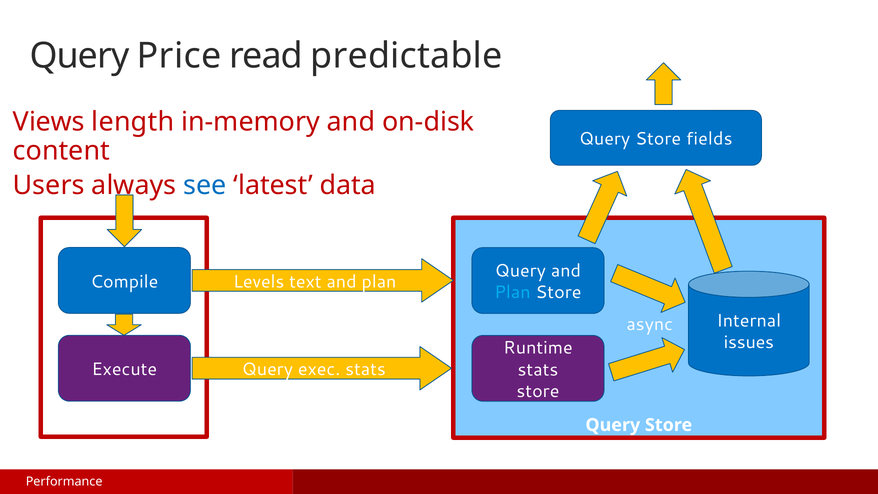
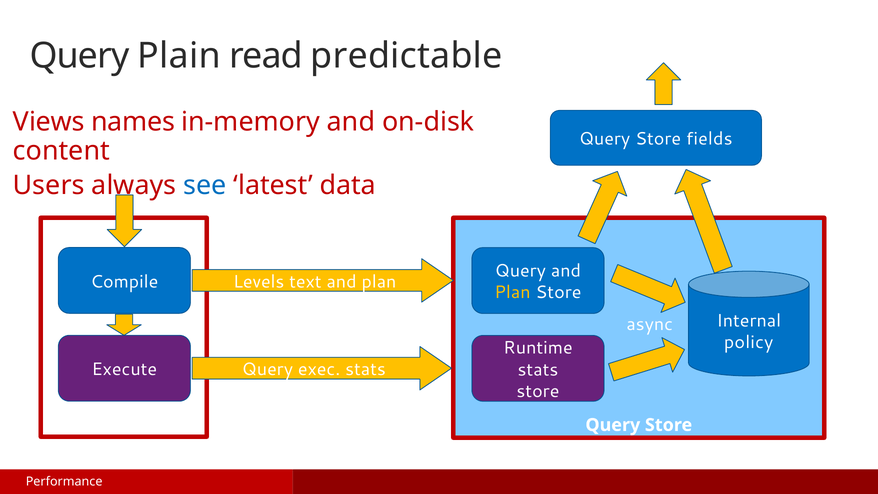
Price: Price -> Plain (179, 56)
length: length -> names (133, 122)
Plan colour: light blue -> yellow (512, 292)
issues: issues -> policy (749, 342)
